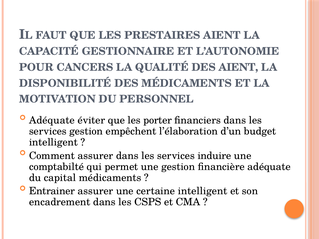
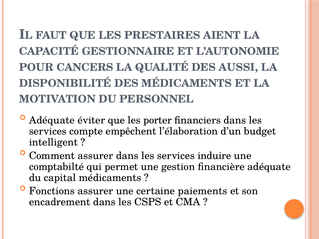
DES AIENT: AIENT -> AUSSI (238, 67)
services gestion: gestion -> compte (86, 131)
Entrainer: Entrainer -> Fonctions (52, 191)
certaine intelligent: intelligent -> paiements (203, 191)
